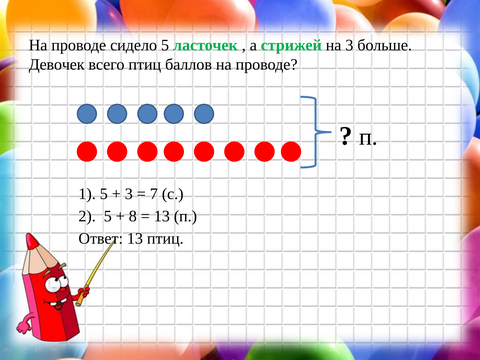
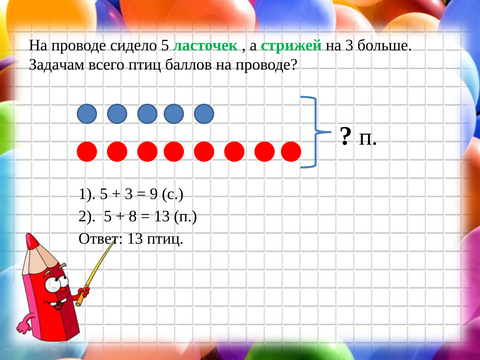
Девочек: Девочек -> Задачам (57, 64)
7: 7 -> 9 (154, 194)
